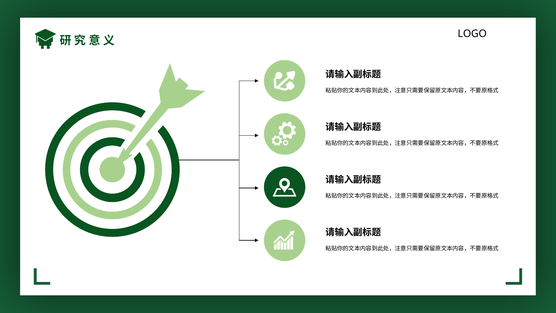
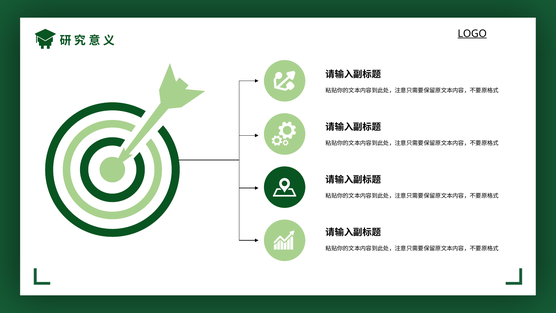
LOGO underline: none -> present (472, 34)
